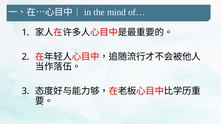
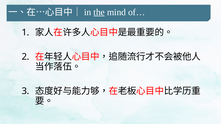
the underline: none -> present (99, 12)
